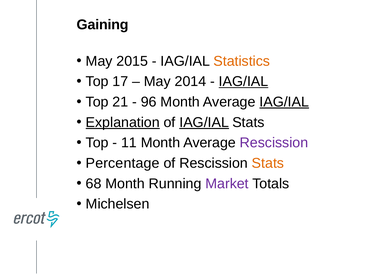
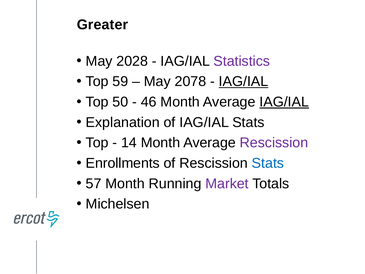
Gaining: Gaining -> Greater (102, 25)
2015: 2015 -> 2028 (132, 61)
Statistics colour: orange -> purple (242, 61)
17: 17 -> 59 (120, 81)
2014: 2014 -> 2078 (190, 81)
21: 21 -> 50 (120, 102)
96: 96 -> 46 (149, 102)
Explanation underline: present -> none (123, 122)
IAG/IAL underline: present -> none (204, 122)
11: 11 -> 14 (129, 143)
Percentage: Percentage -> Enrollments (123, 163)
Stats colour: orange -> blue (268, 163)
68: 68 -> 57 (94, 183)
